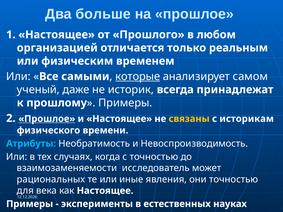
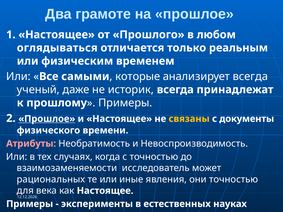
больше: больше -> грамоте (103, 14)
организацией: организацией -> оглядываться (57, 48)
которые underline: present -> none (138, 77)
анализирует самом: самом -> всегда (250, 77)
историкам: историкам -> документы (247, 119)
Атрибуты colour: light blue -> pink (31, 144)
